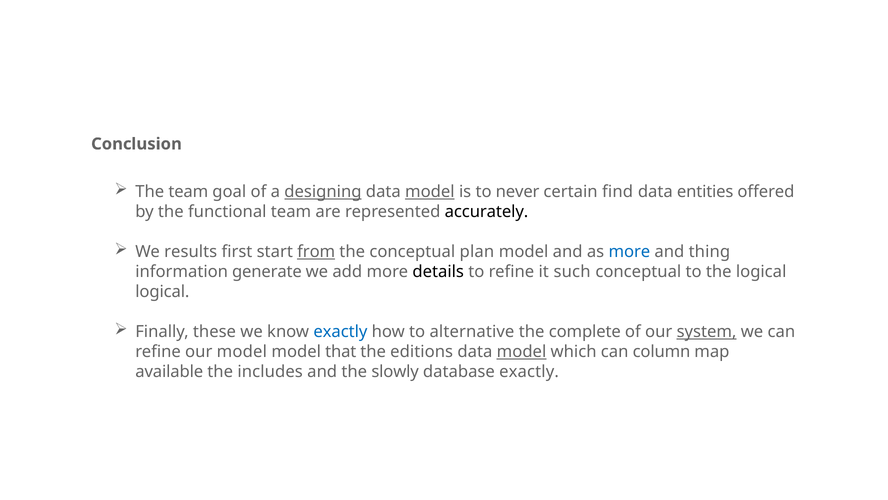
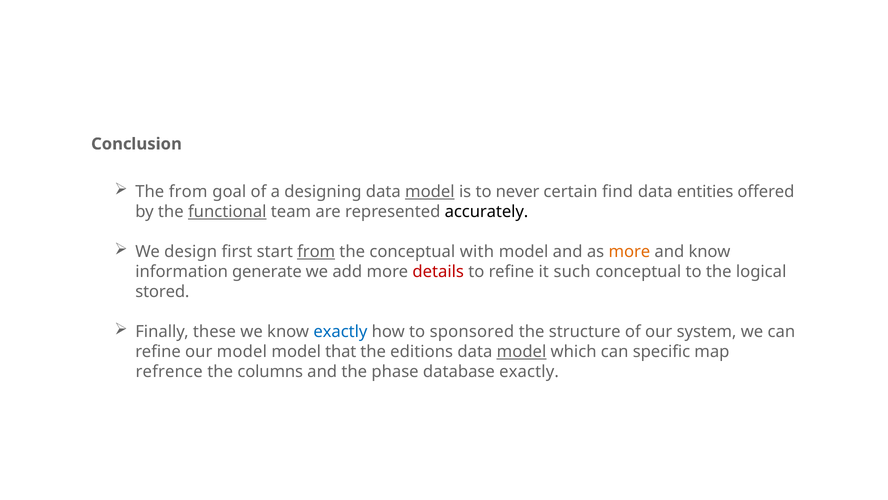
The team: team -> from (188, 192)
designing underline: present -> none (323, 192)
functional underline: none -> present (227, 212)
results: results -> design (191, 251)
plan: plan -> with (477, 251)
more colour: blue -> orange (629, 251)
and thing: thing -> know (710, 251)
details colour: black -> red (438, 271)
logical: logical -> stored (162, 291)
alternative: alternative -> sponsored (472, 331)
complete: complete -> structure (585, 331)
system underline: present -> none (707, 331)
column: column -> specific (661, 351)
available: available -> refrence (169, 371)
includes: includes -> columns (270, 371)
slowly: slowly -> phase (395, 371)
